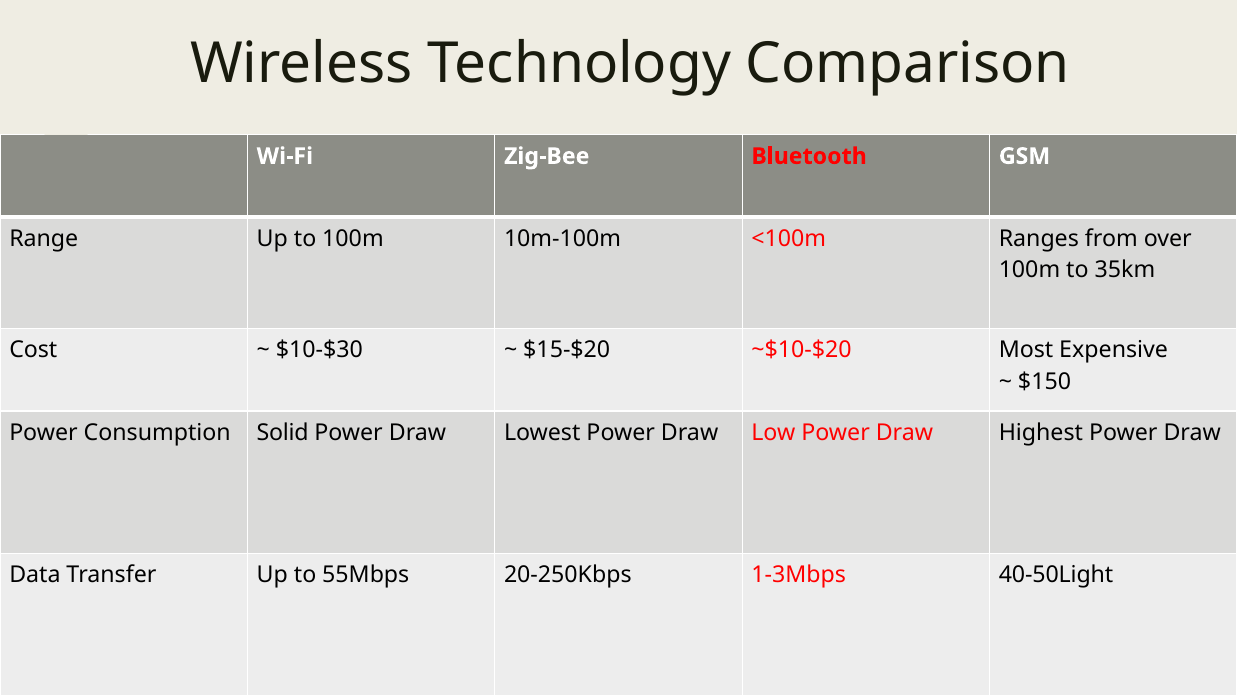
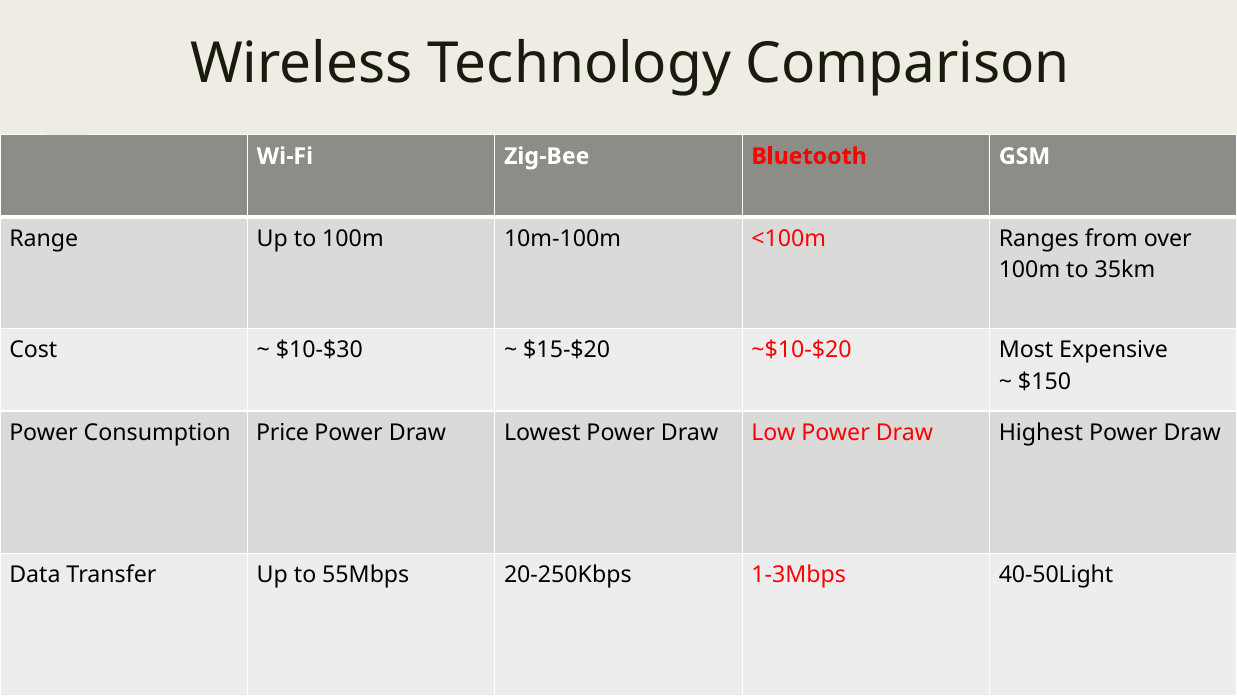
Solid: Solid -> Price (283, 433)
